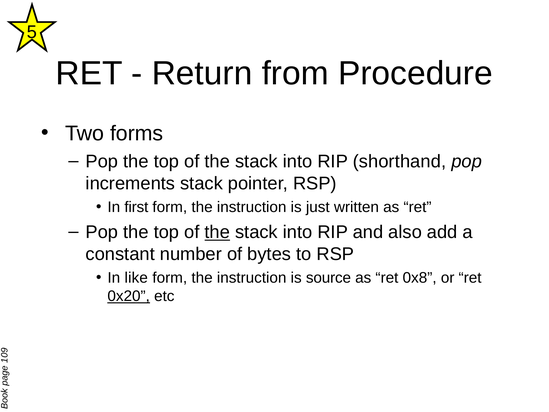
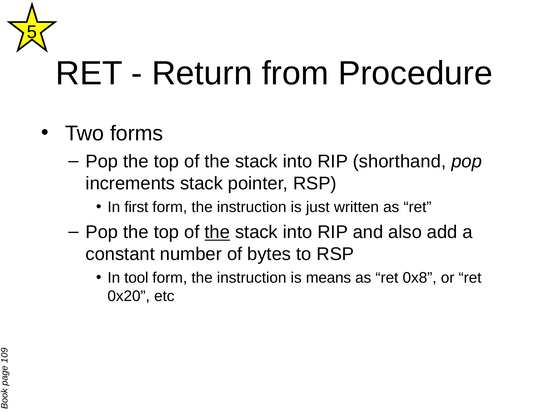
like: like -> tool (136, 278)
source: source -> means (328, 278)
0x20 underline: present -> none (129, 296)
